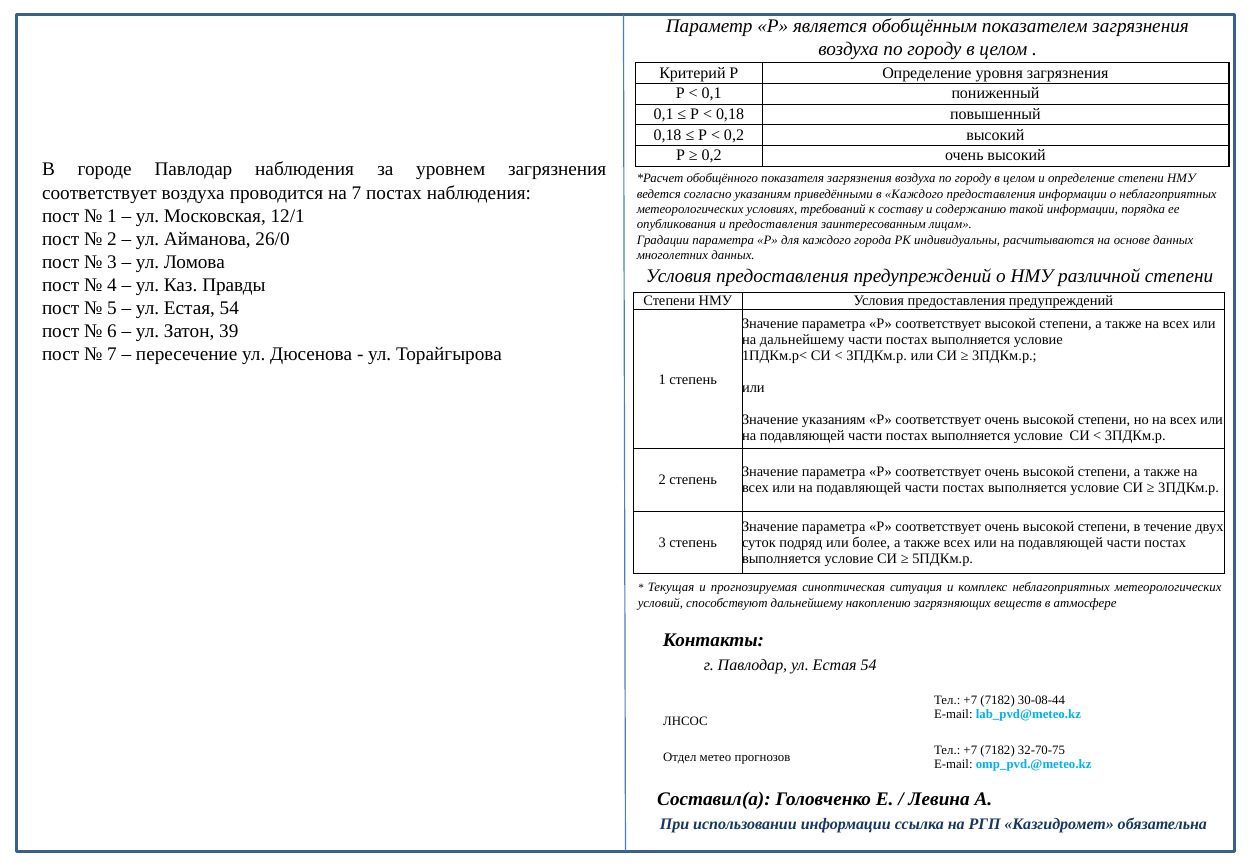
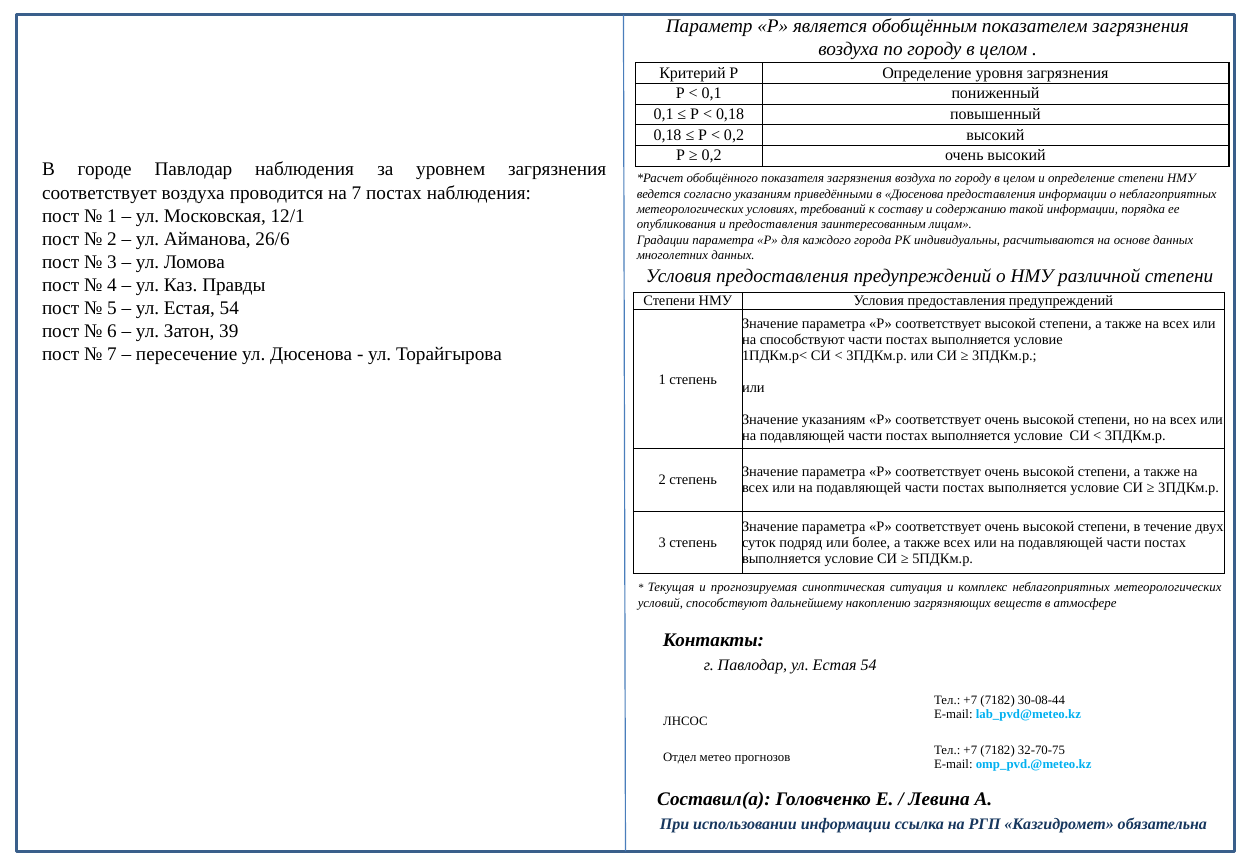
в Каждого: Каждого -> Дюсенова (914, 194)
26/0: 26/0 -> 26/6 (273, 239)
на дальнейшему: дальнейшему -> способствуют (802, 339)
